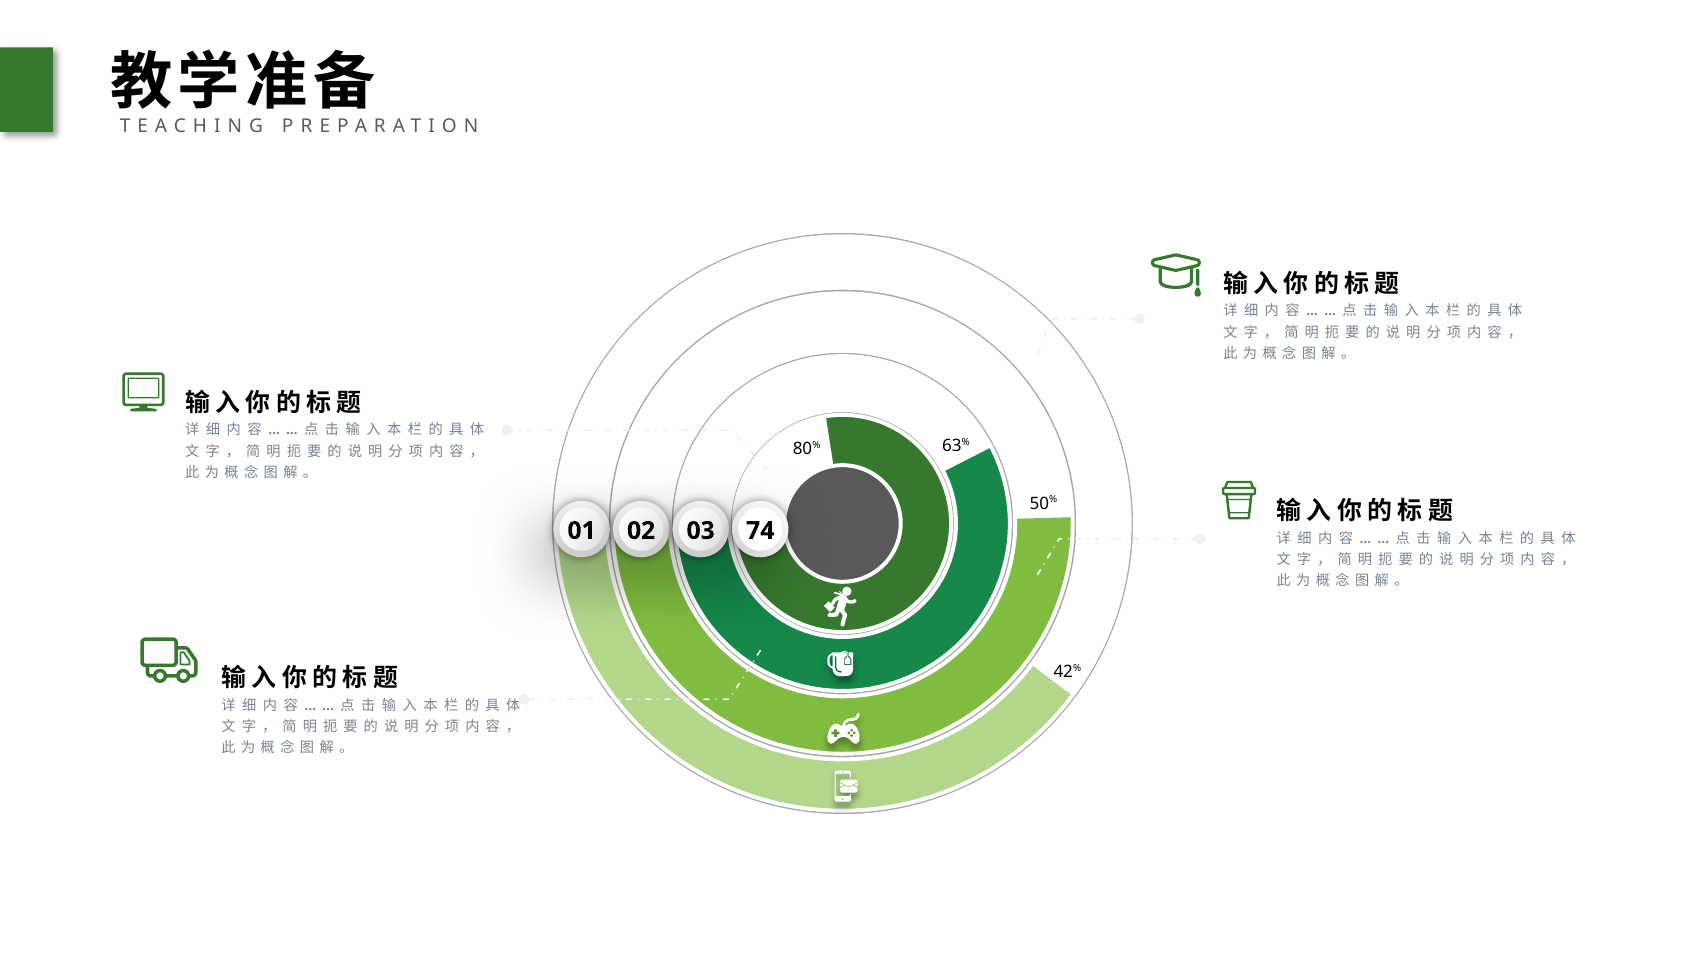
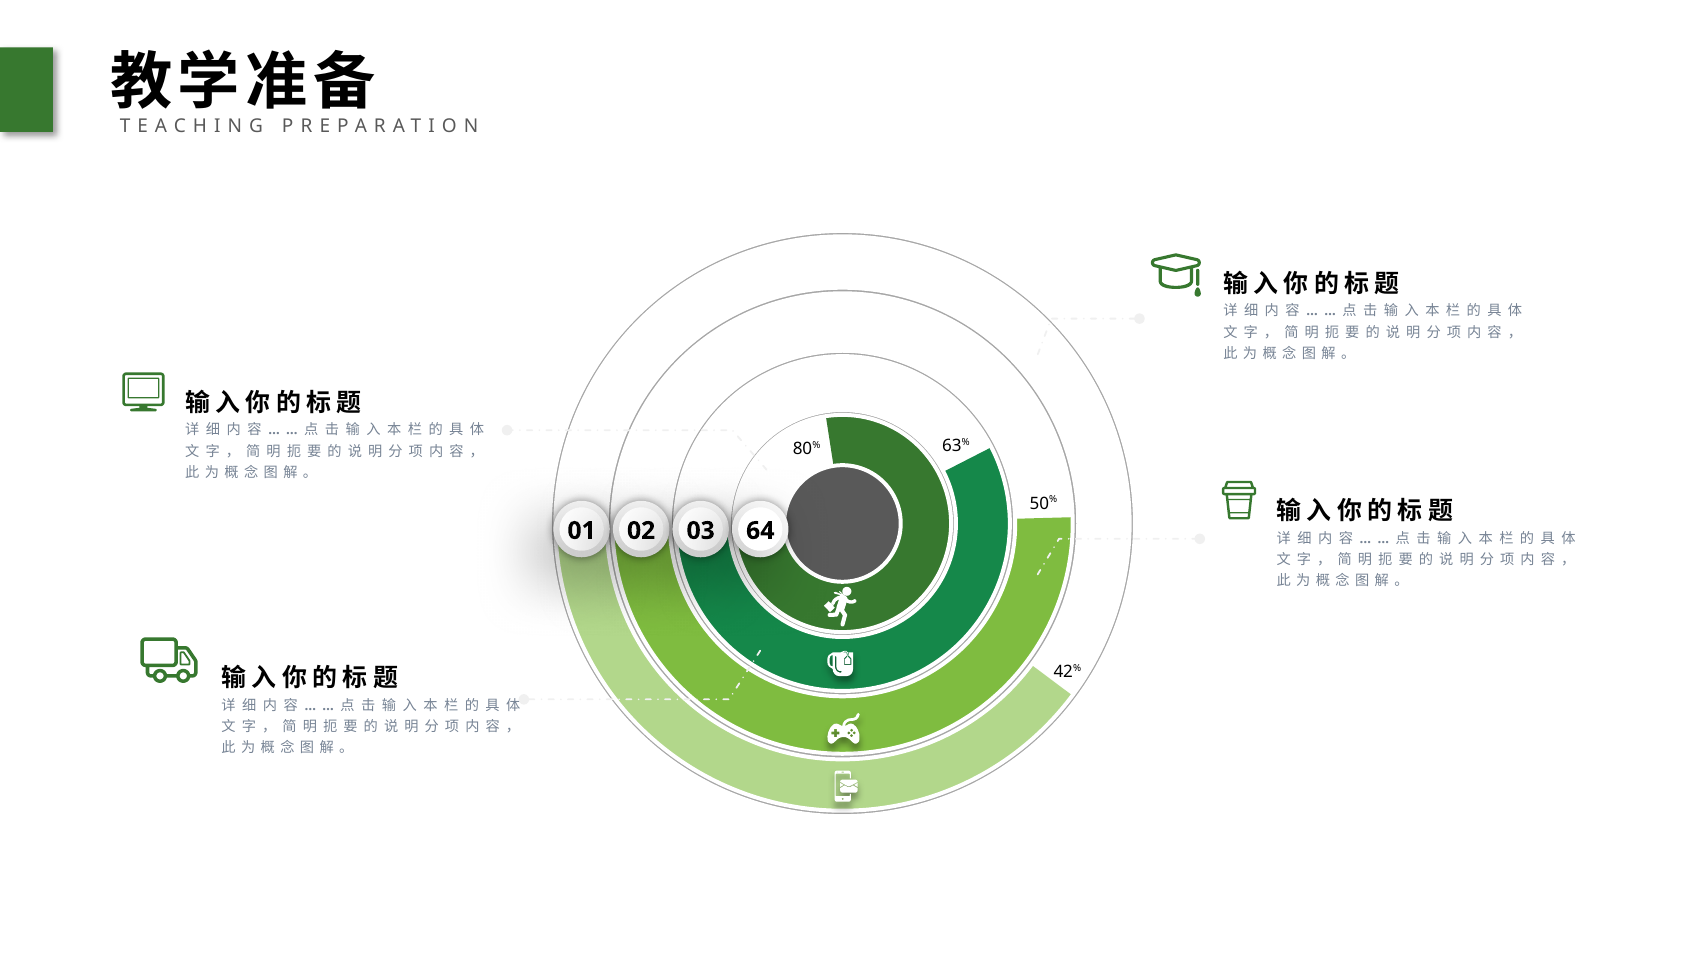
74: 74 -> 64 (760, 531)
